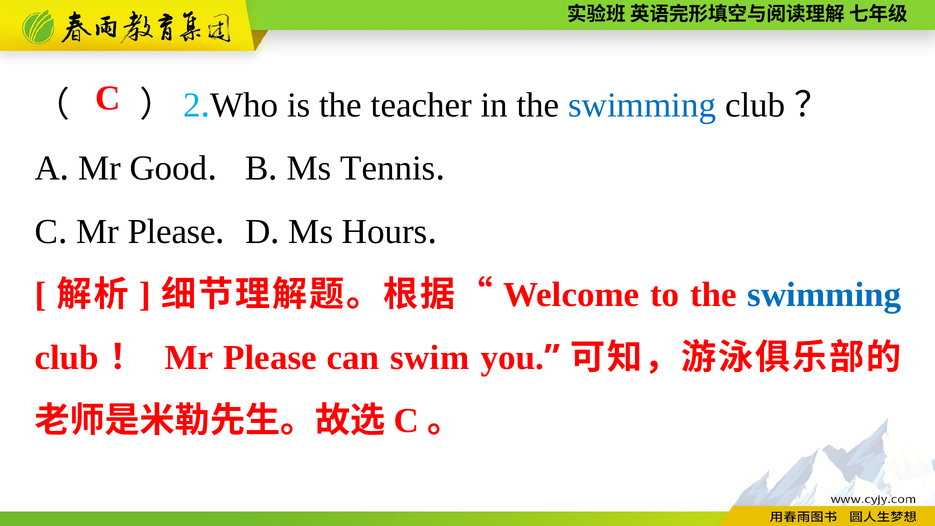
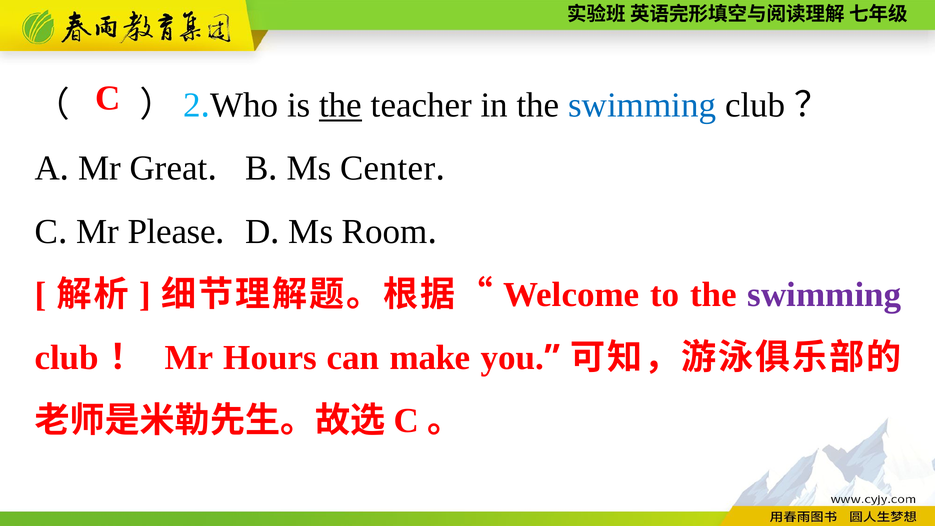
the underline: none -> present (341, 105)
Good: Good -> Great (169, 168)
Tennis: Tennis -> Center (388, 168)
Hours: Hours -> Room (385, 232)
swimming colour: blue -> purple (824, 294)
Please: Please -> Hours (270, 358)
swim: swim -> make (430, 358)
